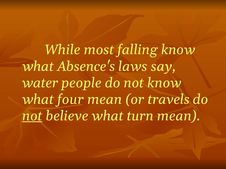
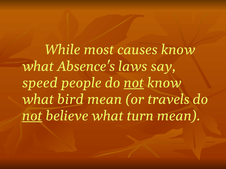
falling: falling -> causes (138, 50)
water: water -> speed (40, 83)
not underline: none -> present (134, 83)
four: four -> bird (71, 100)
